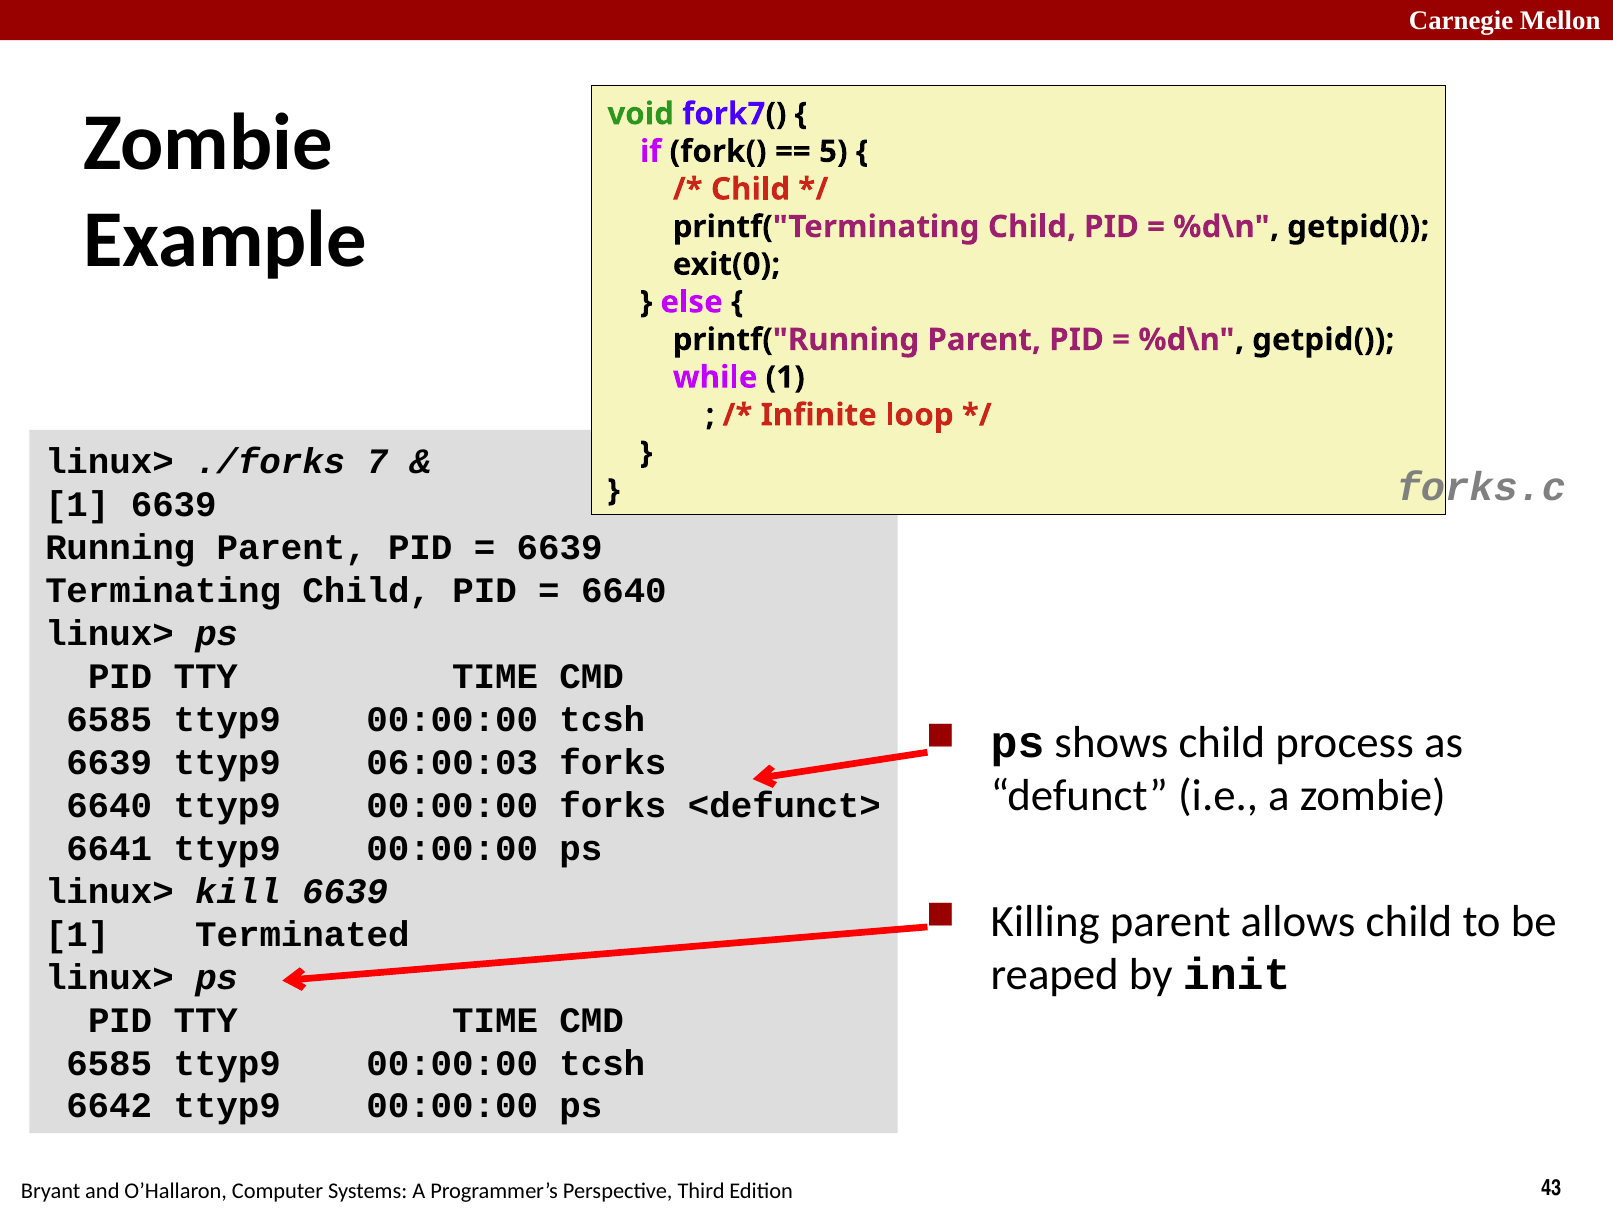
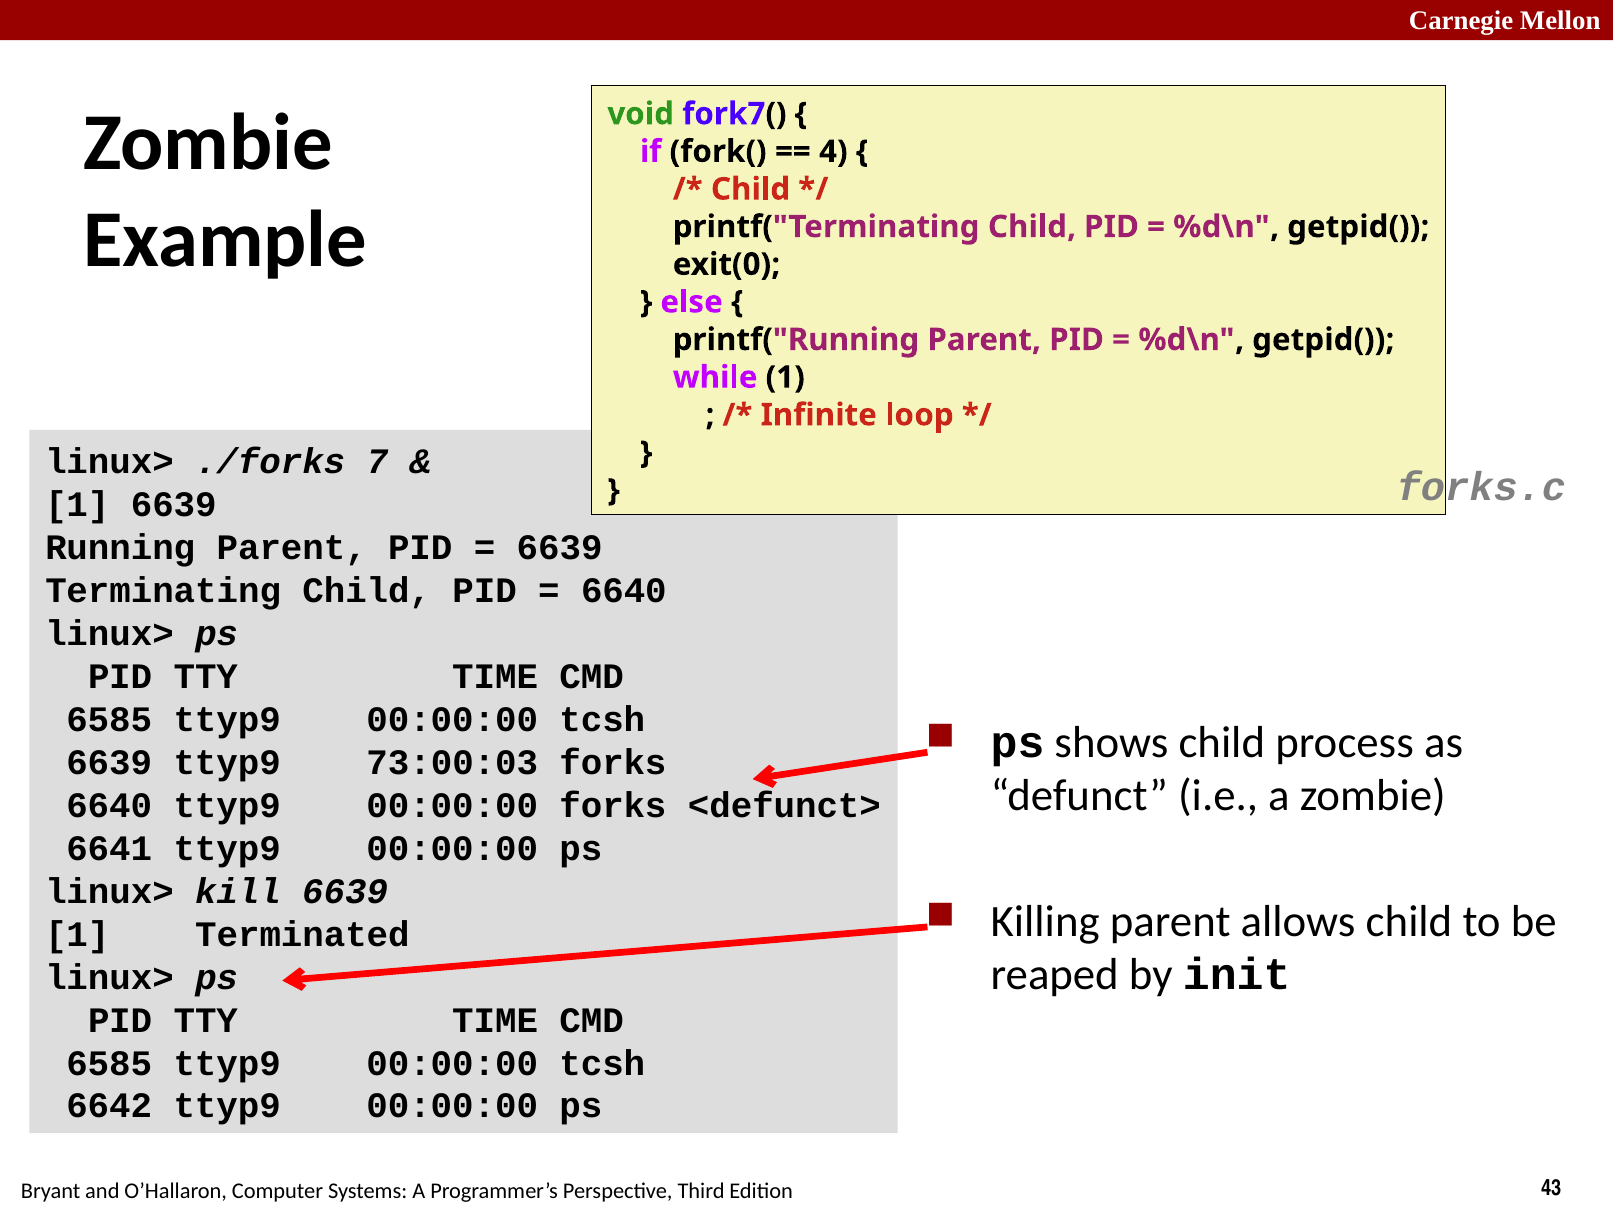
5: 5 -> 4 (833, 152)
06:00:03: 06:00:03 -> 73:00:03 (452, 763)
